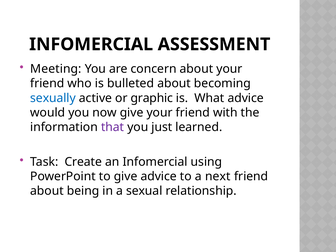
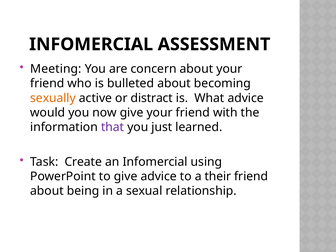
sexually colour: blue -> orange (53, 98)
graphic: graphic -> distract (152, 98)
next: next -> their (218, 176)
